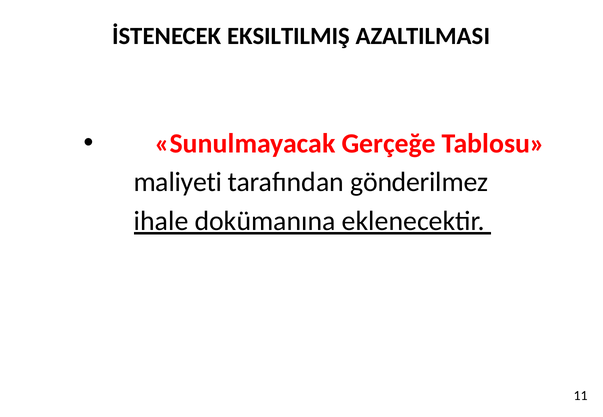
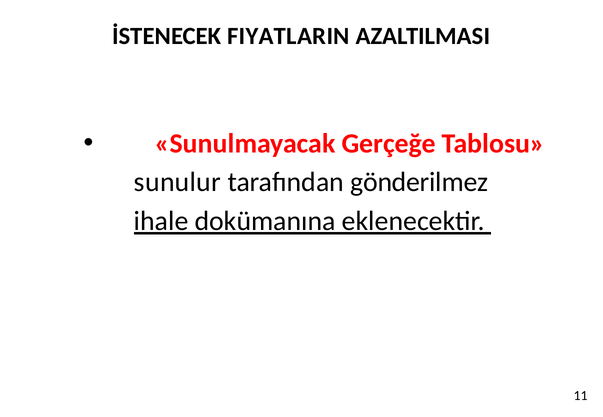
EKSILTILMIŞ: EKSILTILMIŞ -> FIYATLARIN (288, 36)
maliyeti: maliyeti -> sunulur (177, 182)
